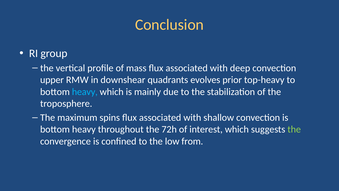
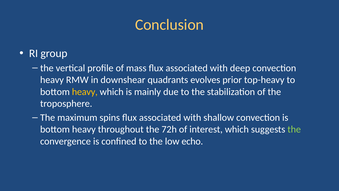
upper: upper -> heavy (52, 80)
heavy colour: light blue -> yellow (85, 92)
from: from -> echo (192, 141)
